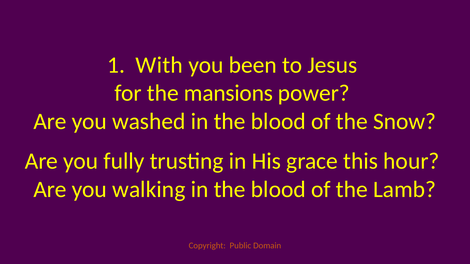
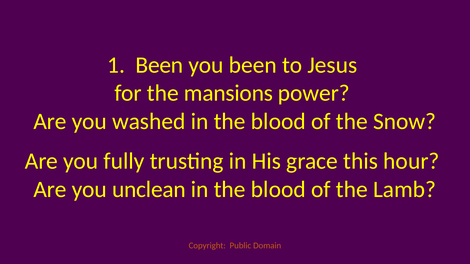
1 With: With -> Been (159, 65)
walking: walking -> unclean (149, 190)
